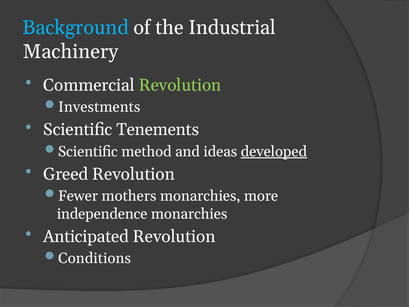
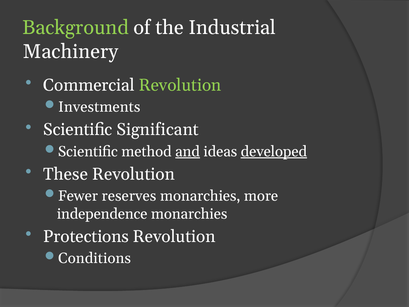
Background colour: light blue -> light green (76, 28)
Tenements: Tenements -> Significant (158, 130)
and underline: none -> present (188, 151)
Greed: Greed -> These (66, 174)
mothers: mothers -> reserves (129, 196)
Anticipated: Anticipated -> Protections (86, 236)
